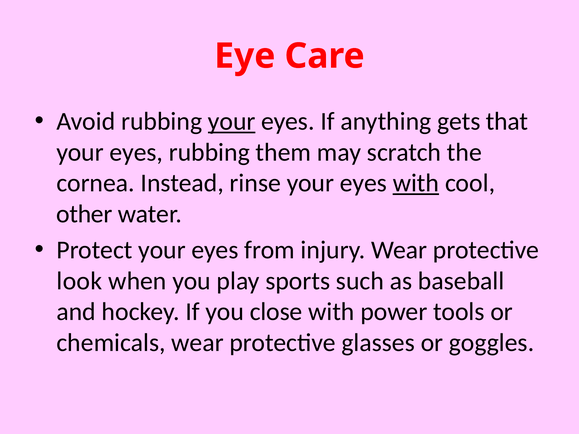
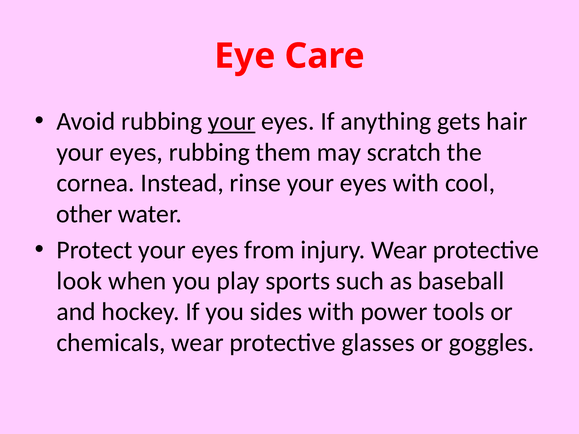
that: that -> hair (507, 121)
with underline: present -> none (416, 183)
close: close -> sides (276, 312)
